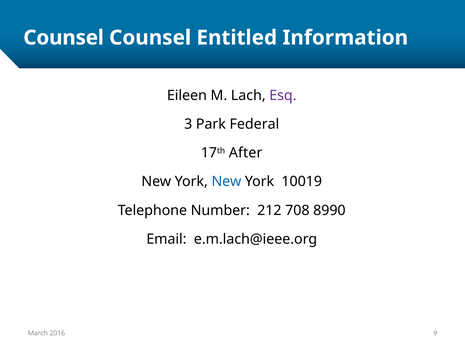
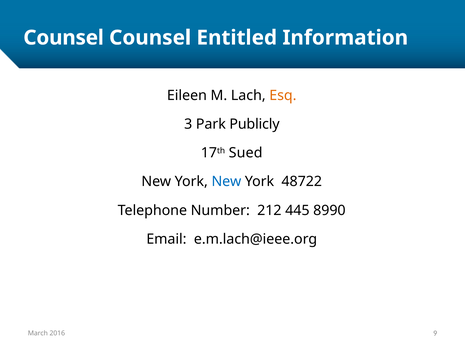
Esq colour: purple -> orange (283, 95)
Federal: Federal -> Publicly (254, 124)
After: After -> Sued (246, 153)
10019: 10019 -> 48722 (302, 181)
708: 708 -> 445 (297, 210)
